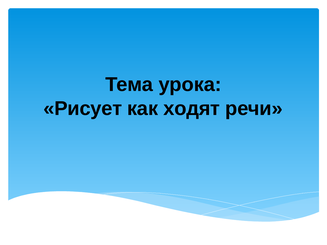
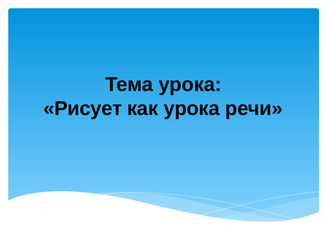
как ходят: ходят -> урока (192, 109)
